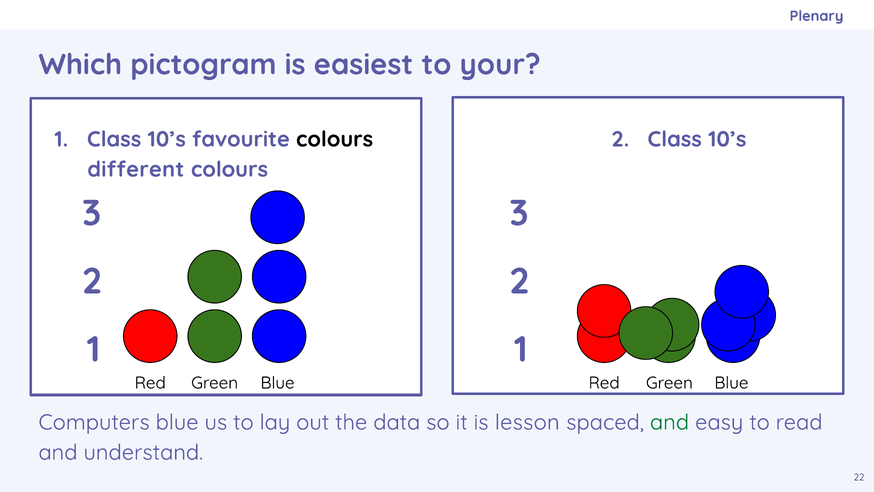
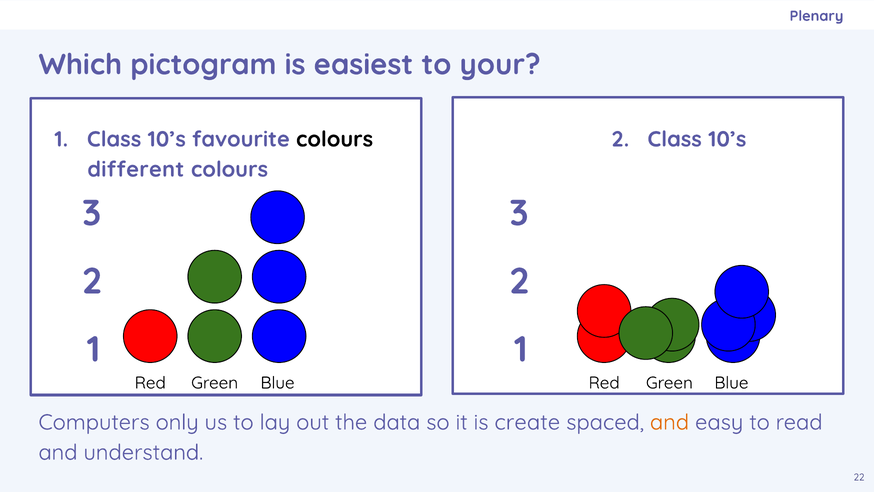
Computers blue: blue -> only (177, 422)
lesson: lesson -> create (527, 422)
and colour: green -> orange (670, 422)
